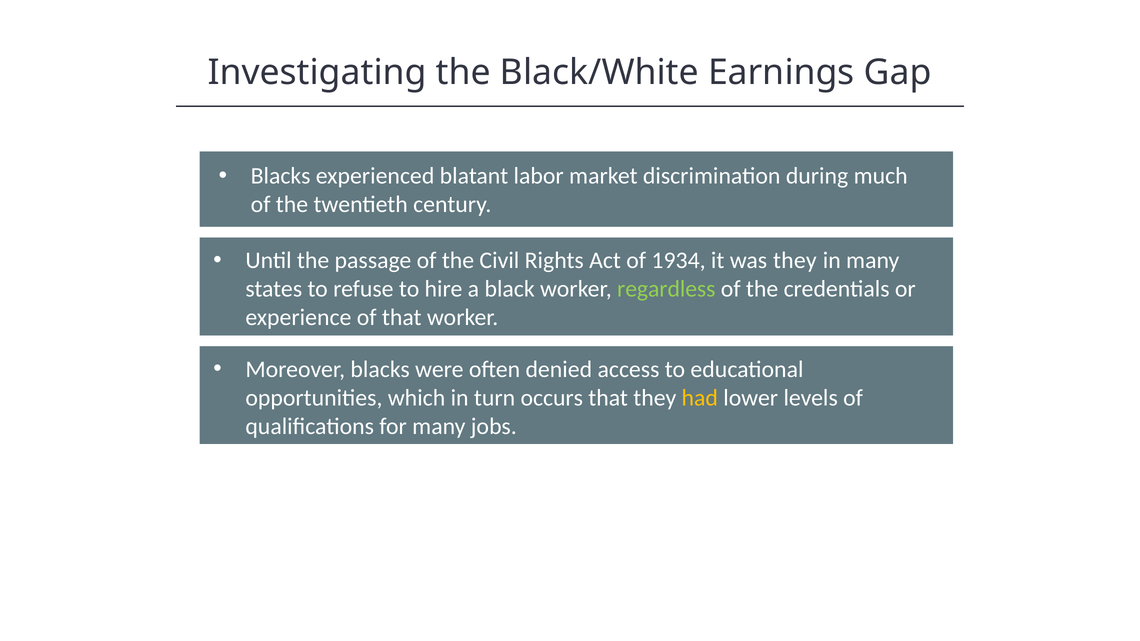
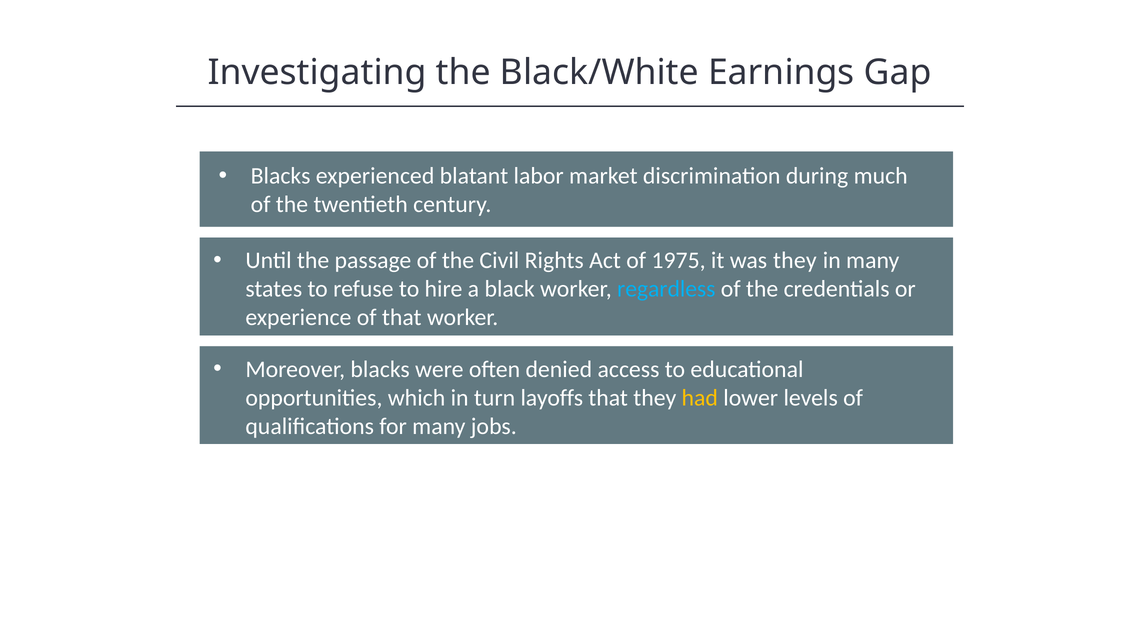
1934: 1934 -> 1975 (679, 261)
regardless colour: light green -> light blue (666, 289)
occurs: occurs -> layoffs (552, 398)
